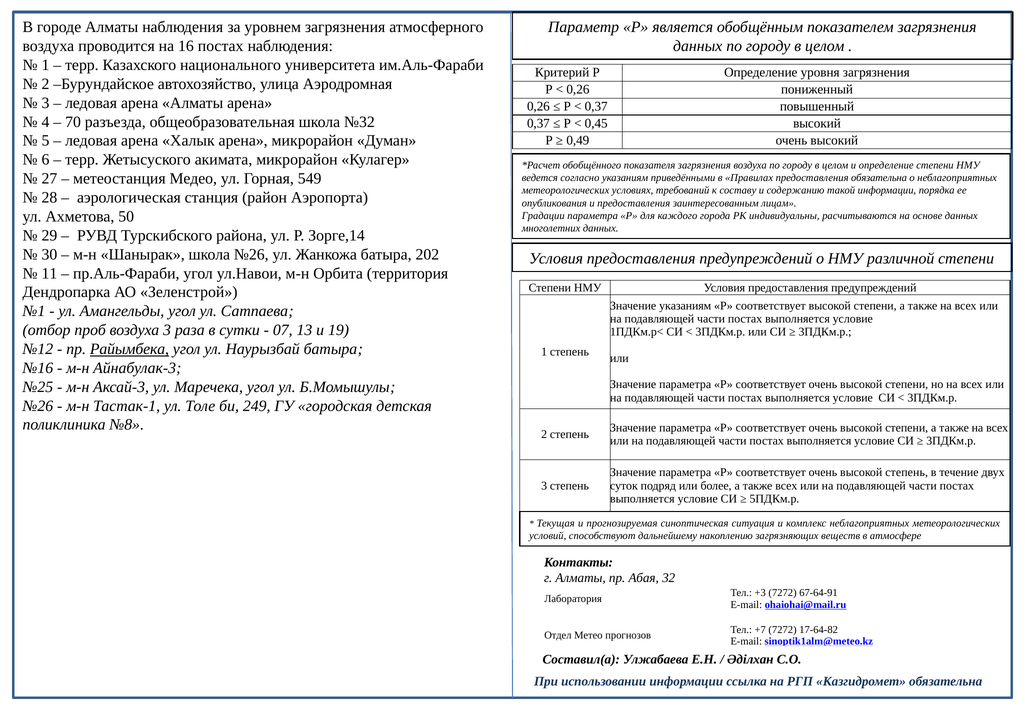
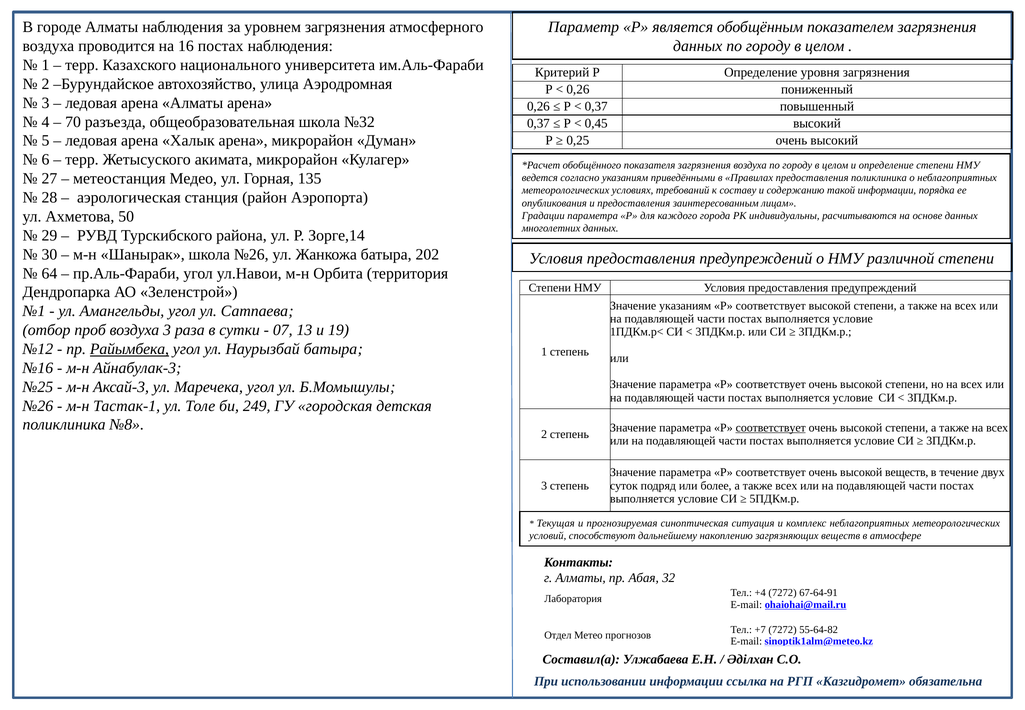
0,49: 0,49 -> 0,25 (578, 140)
549: 549 -> 135 (310, 179)
предоставления обязательна: обязательна -> поликлиника (879, 178)
11: 11 -> 64 (49, 273)
соответствует underline: none -> present (771, 428)
высокой степень: степень -> веществ (907, 472)
+3: +3 -> +4 (760, 593)
17-64-82: 17-64-82 -> 55-64-82 (819, 629)
